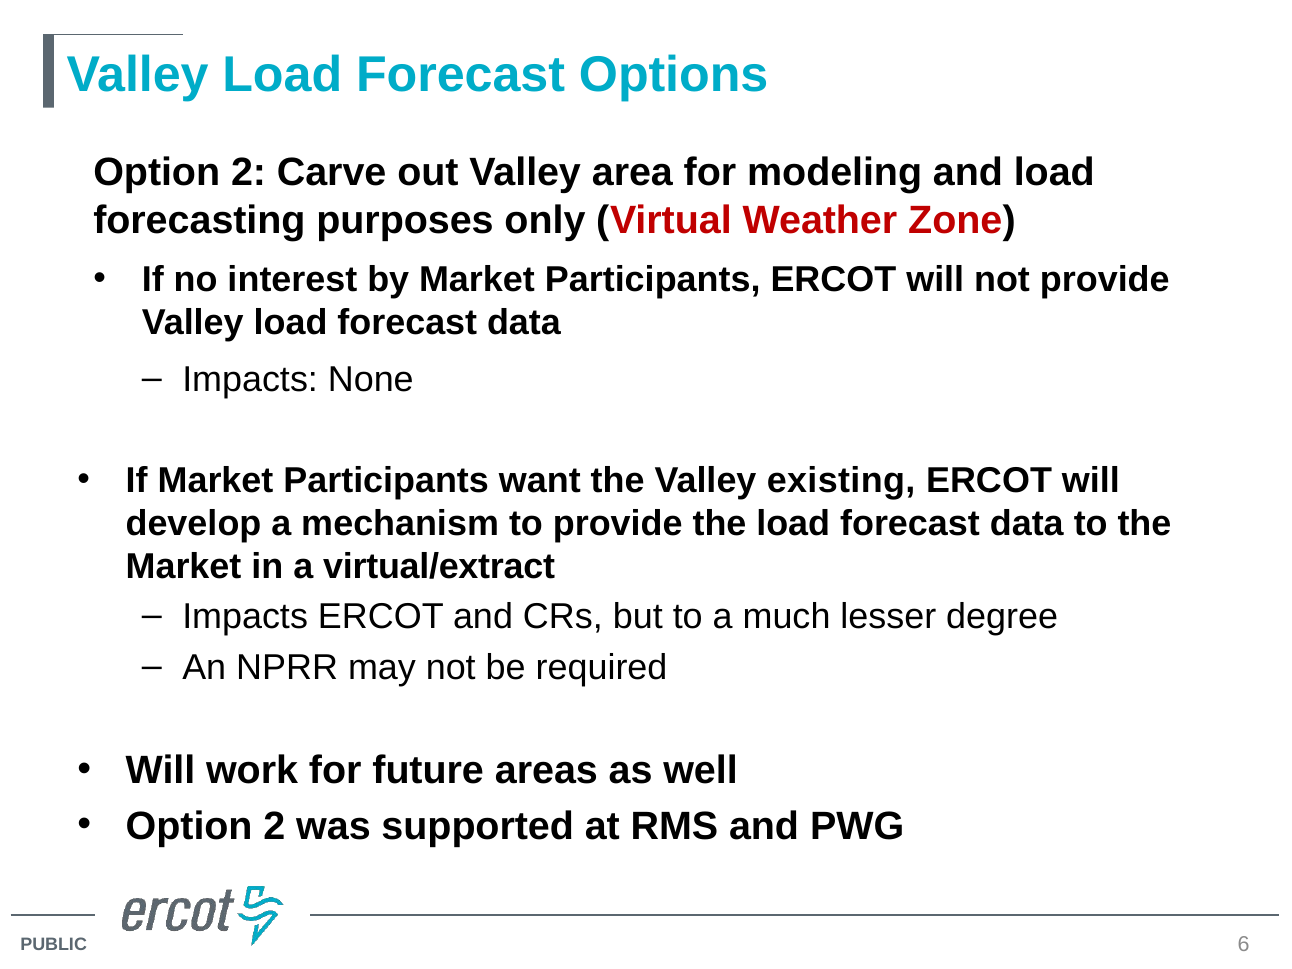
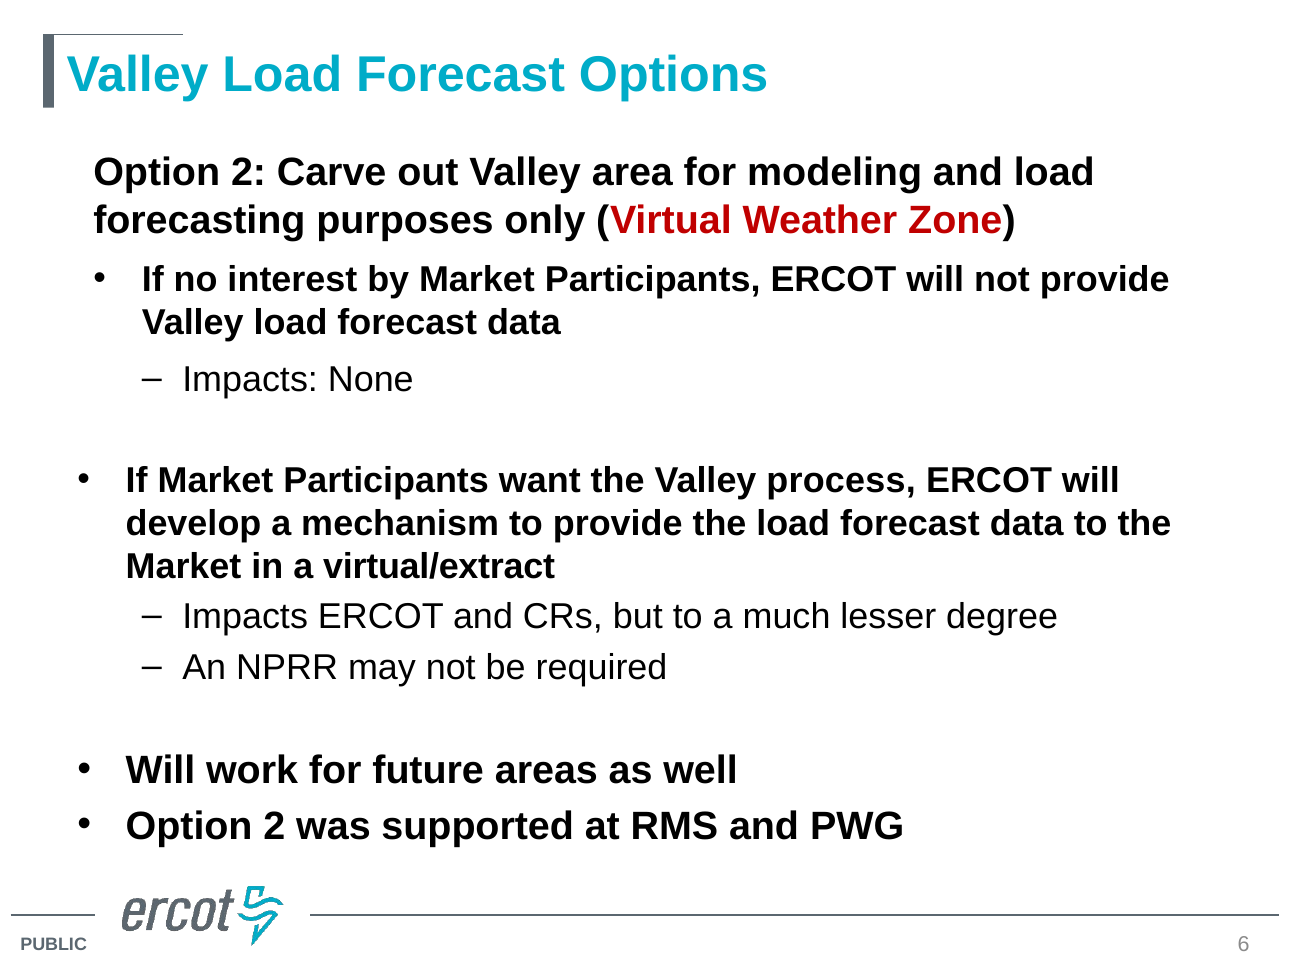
existing: existing -> process (841, 481)
